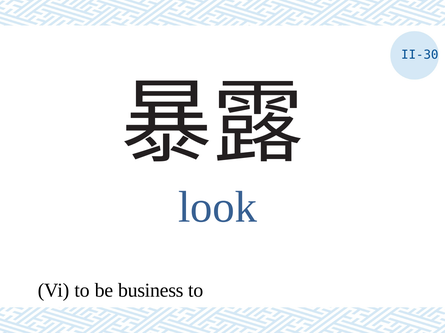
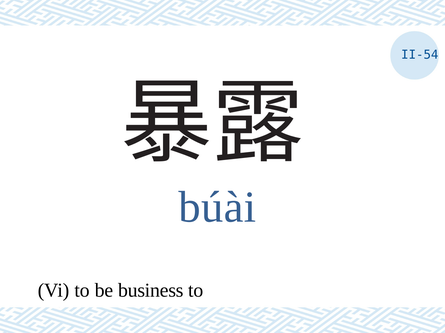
II-30: II-30 -> II-54 (420, 55)
look: look -> búài (217, 208)
